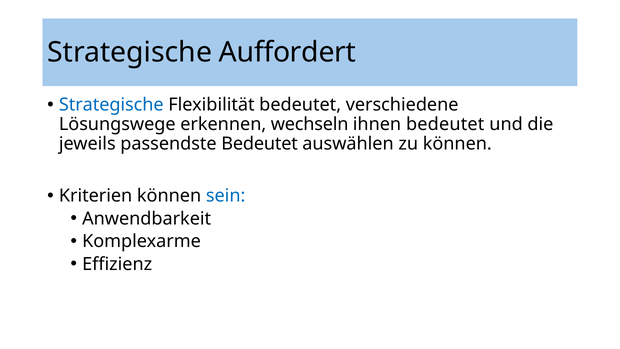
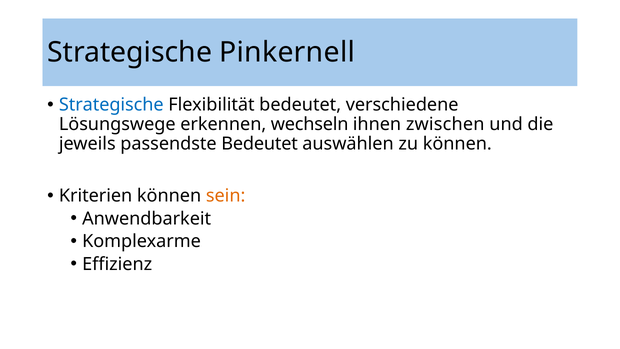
Auffordert: Auffordert -> Pinkernell (287, 52)
ihnen bedeutet: bedeutet -> zwischen (445, 124)
sein colour: blue -> orange (226, 196)
